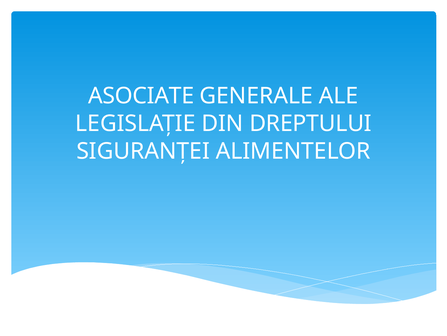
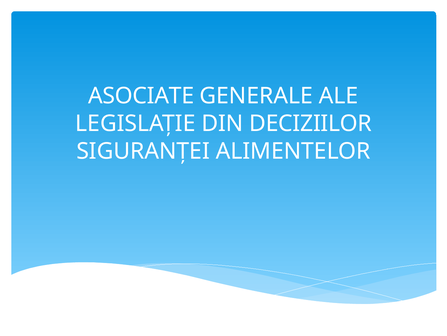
DREPTULUI: DREPTULUI -> DECIZIILOR (311, 123)
